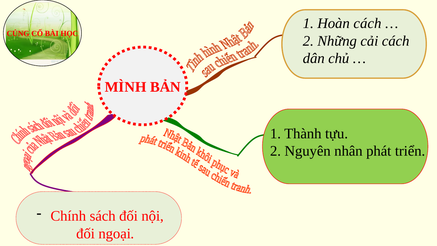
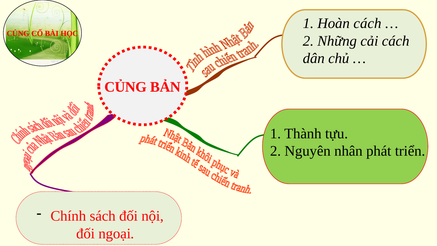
MÌNH: MÌNH -> CỦNG (126, 87)
